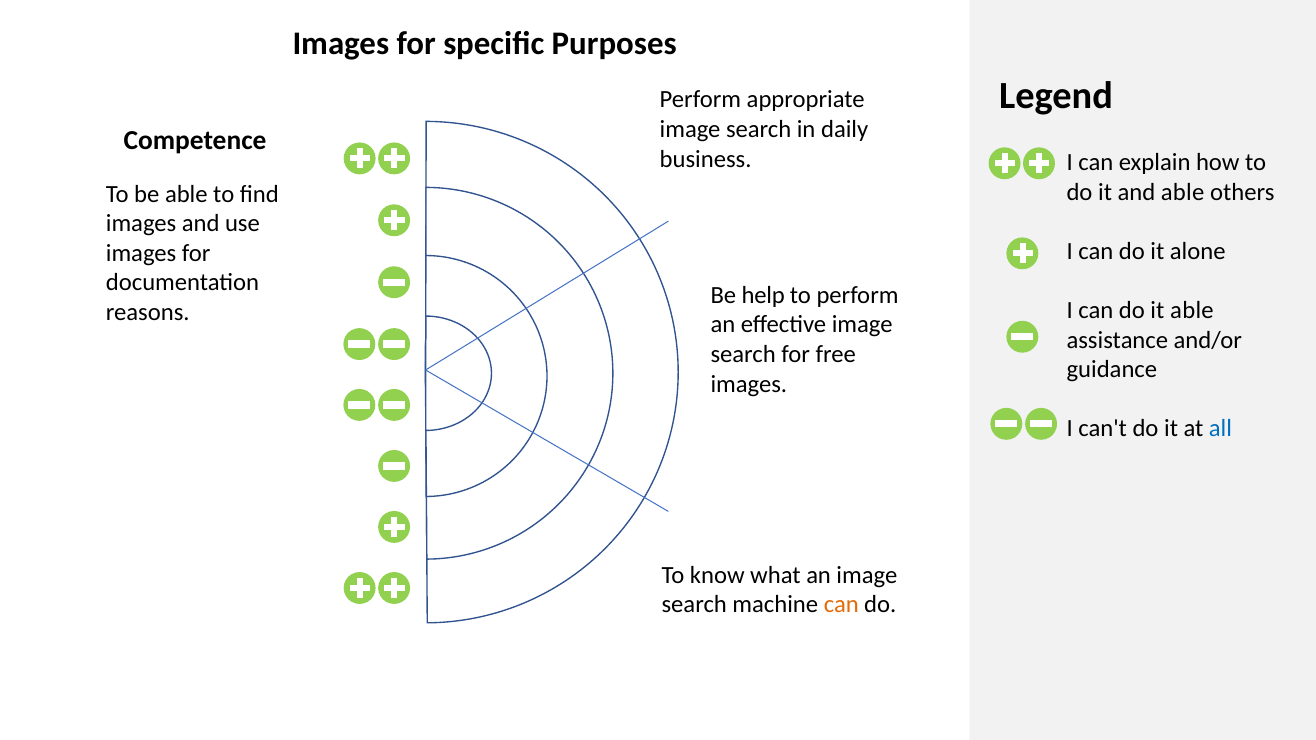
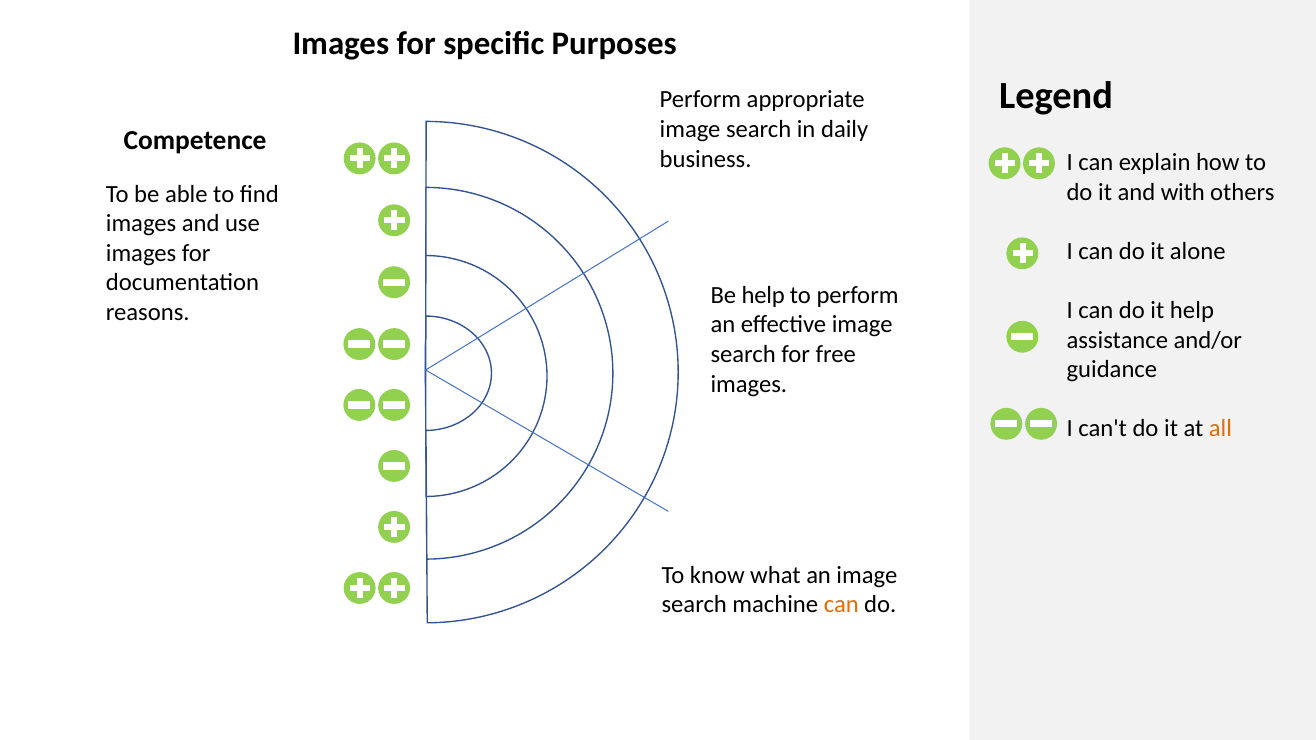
and able: able -> with (1183, 192)
it able: able -> help (1192, 311)
all colour: blue -> orange (1220, 429)
